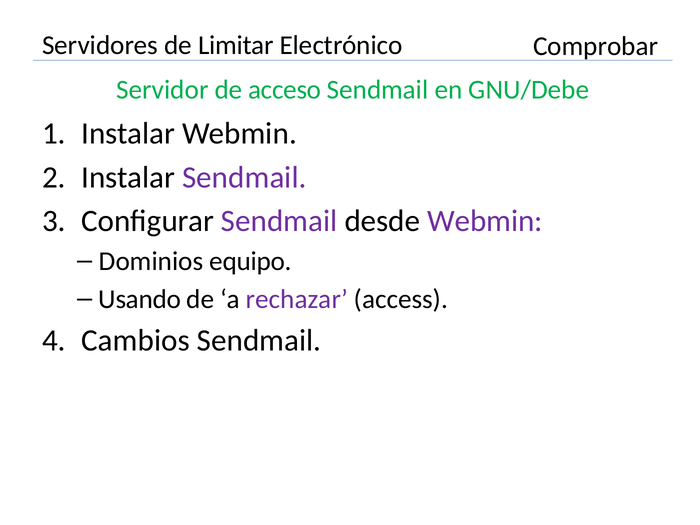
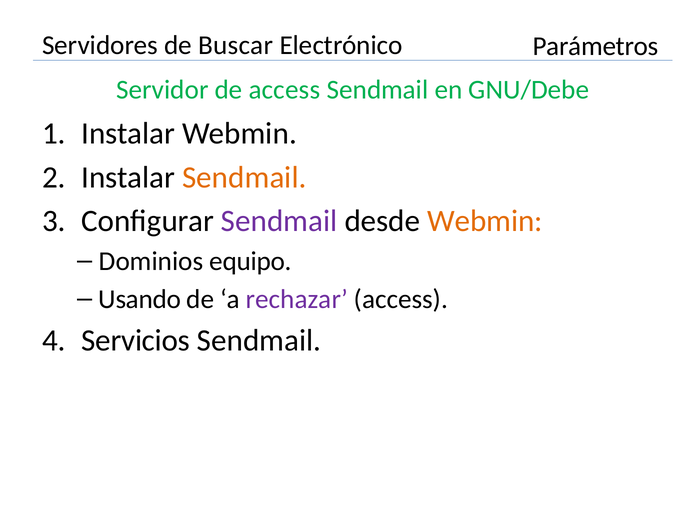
Limitar: Limitar -> Buscar (236, 45)
Comprobar: Comprobar -> Parámetros (596, 46)
de acceso: acceso -> access (284, 90)
Sendmail colour: purple -> orange (244, 177)
Webmin colour: purple -> orange (485, 221)
Cambios: Cambios -> Servicios (136, 341)
